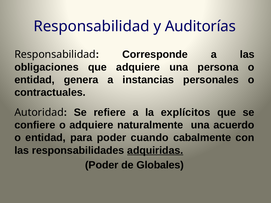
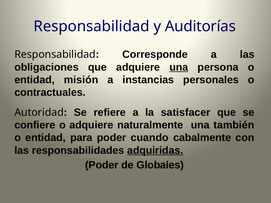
una underline: none -> present (179, 67)
genera: genera -> misión (81, 80)
explícitos: explícitos -> satisfacer (186, 113)
acuerdo: acuerdo -> también (234, 125)
